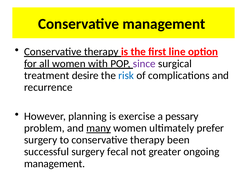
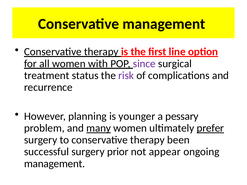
desire: desire -> status (85, 76)
risk colour: blue -> purple (126, 76)
exercise: exercise -> younger (137, 116)
prefer underline: none -> present (210, 128)
fecal: fecal -> prior (118, 152)
greater: greater -> appear (165, 152)
